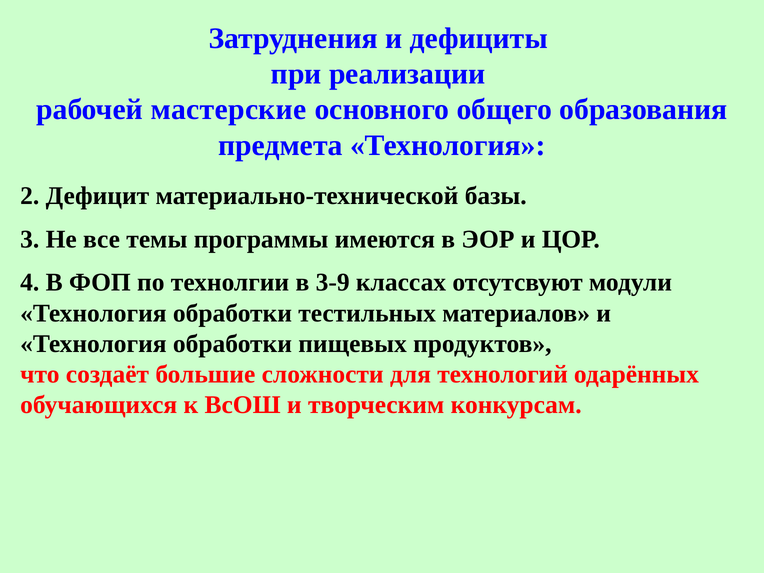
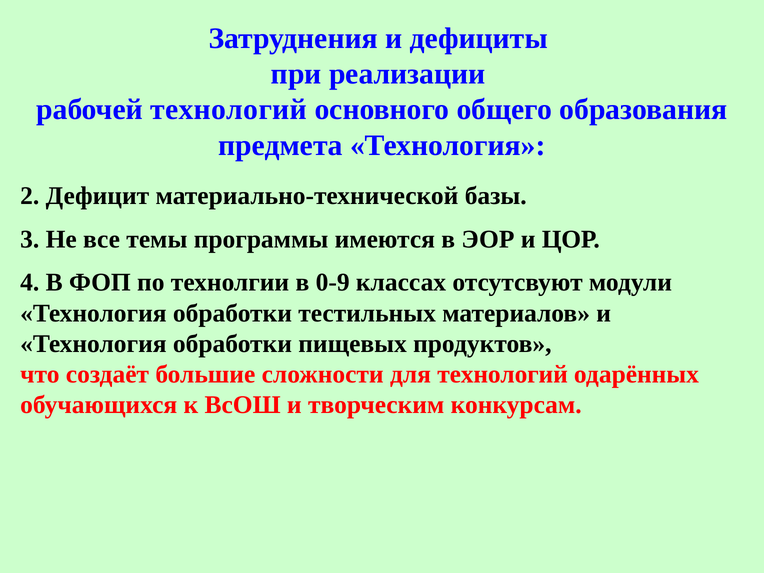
рабочей мастерские: мастерские -> технологий (229, 110)
3-9: 3-9 -> 0-9 (333, 283)
